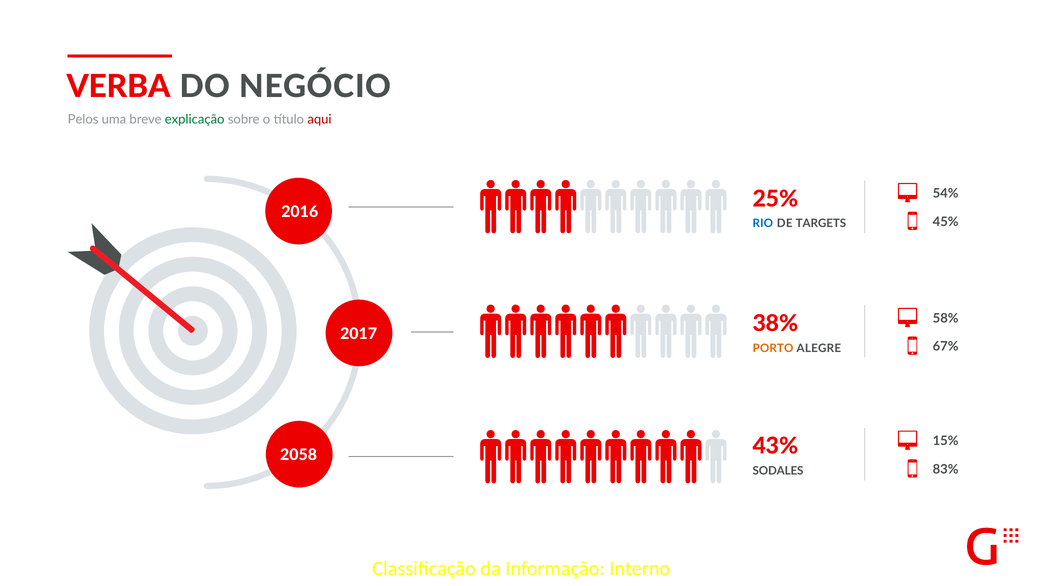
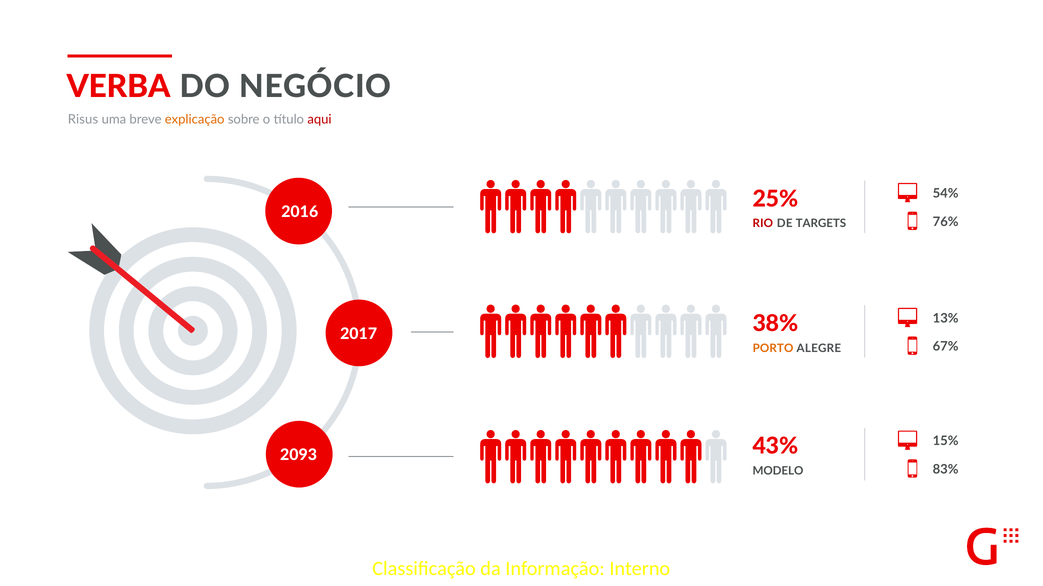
Pelos: Pelos -> Risus (83, 120)
explicação colour: green -> orange (195, 120)
45%: 45% -> 76% (946, 222)
RIO colour: blue -> red (763, 224)
58%: 58% -> 13% (946, 319)
2058: 2058 -> 2093 (299, 456)
SODALES: SODALES -> MODELO (778, 472)
